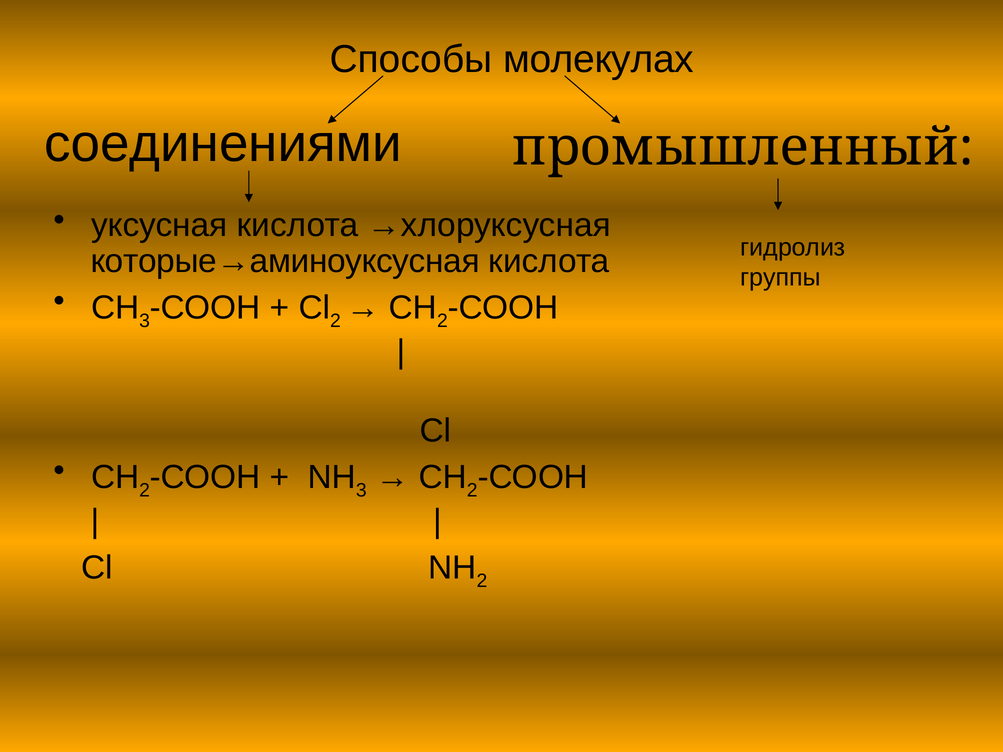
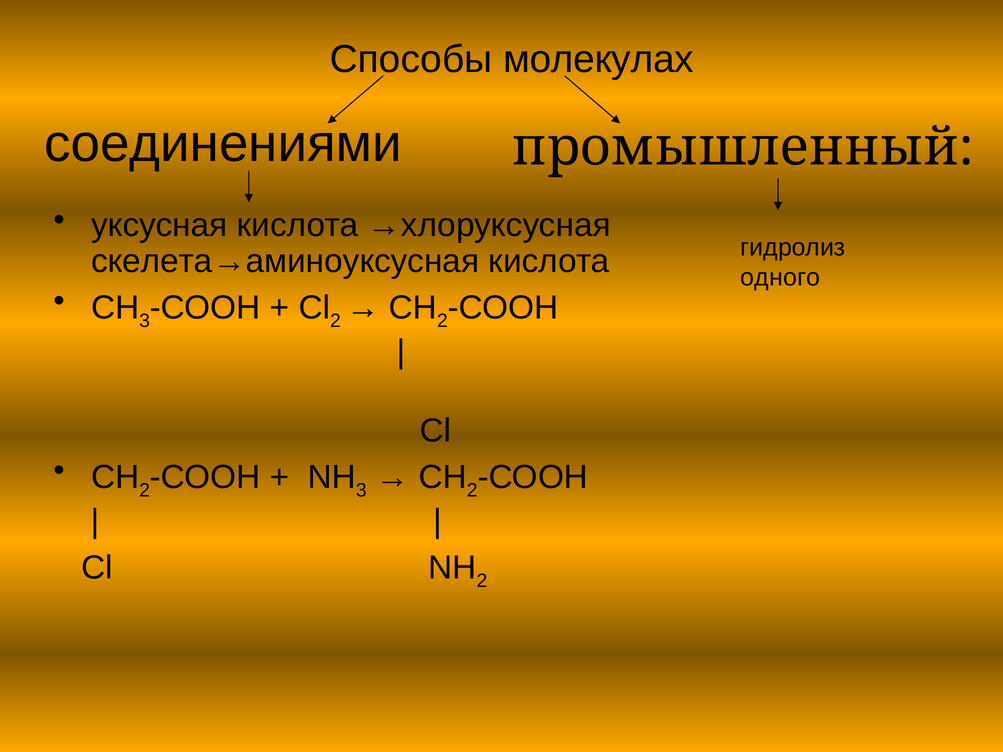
которые→аминоуксусная: которые→аминоуксусная -> скелета→аминоуксусная (285, 261)
группы: группы -> одного (780, 278)
